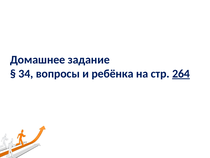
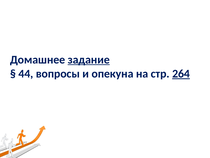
задание underline: none -> present (89, 59)
34: 34 -> 44 (26, 73)
ребёнка: ребёнка -> опекуна (112, 73)
